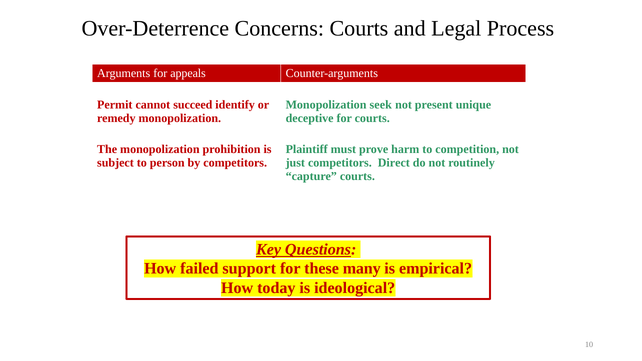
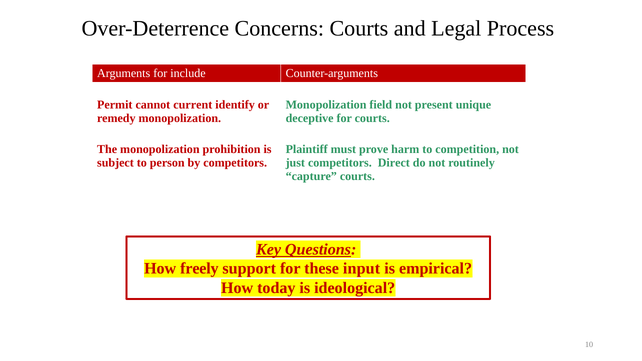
appeals: appeals -> include (188, 73)
succeed: succeed -> current (193, 105)
seek: seek -> field (381, 105)
failed: failed -> freely (199, 269)
many: many -> input (362, 269)
